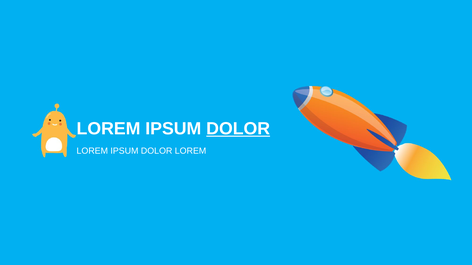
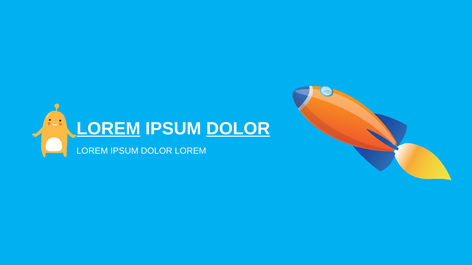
LOREM underline: none -> present (108, 129)
